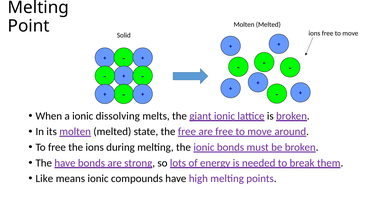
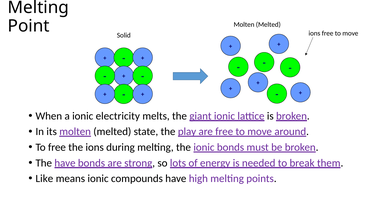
dissolving: dissolving -> electricity (118, 116)
the free: free -> play (187, 132)
